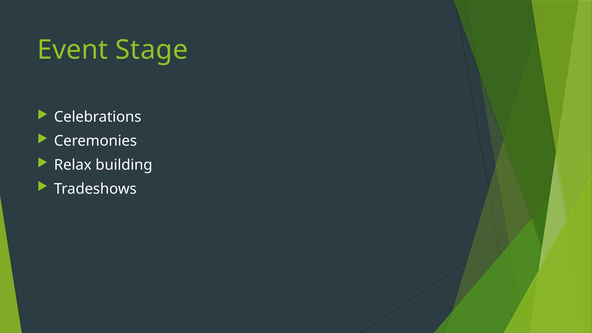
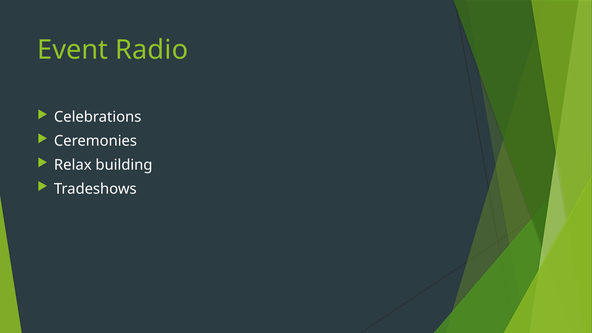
Stage: Stage -> Radio (152, 50)
